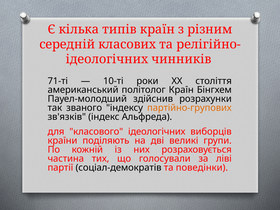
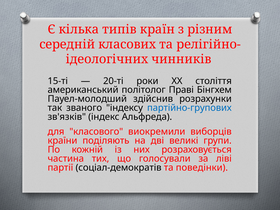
71-ті: 71-ті -> 15-ті (58, 81)
10-ті: 10-ті -> 20-ті (113, 81)
політолог Країн: Країн -> Праві (181, 90)
партійно-групових colour: orange -> blue (189, 108)
класового ідеологічних: ідеологічних -> виокремили (157, 132)
